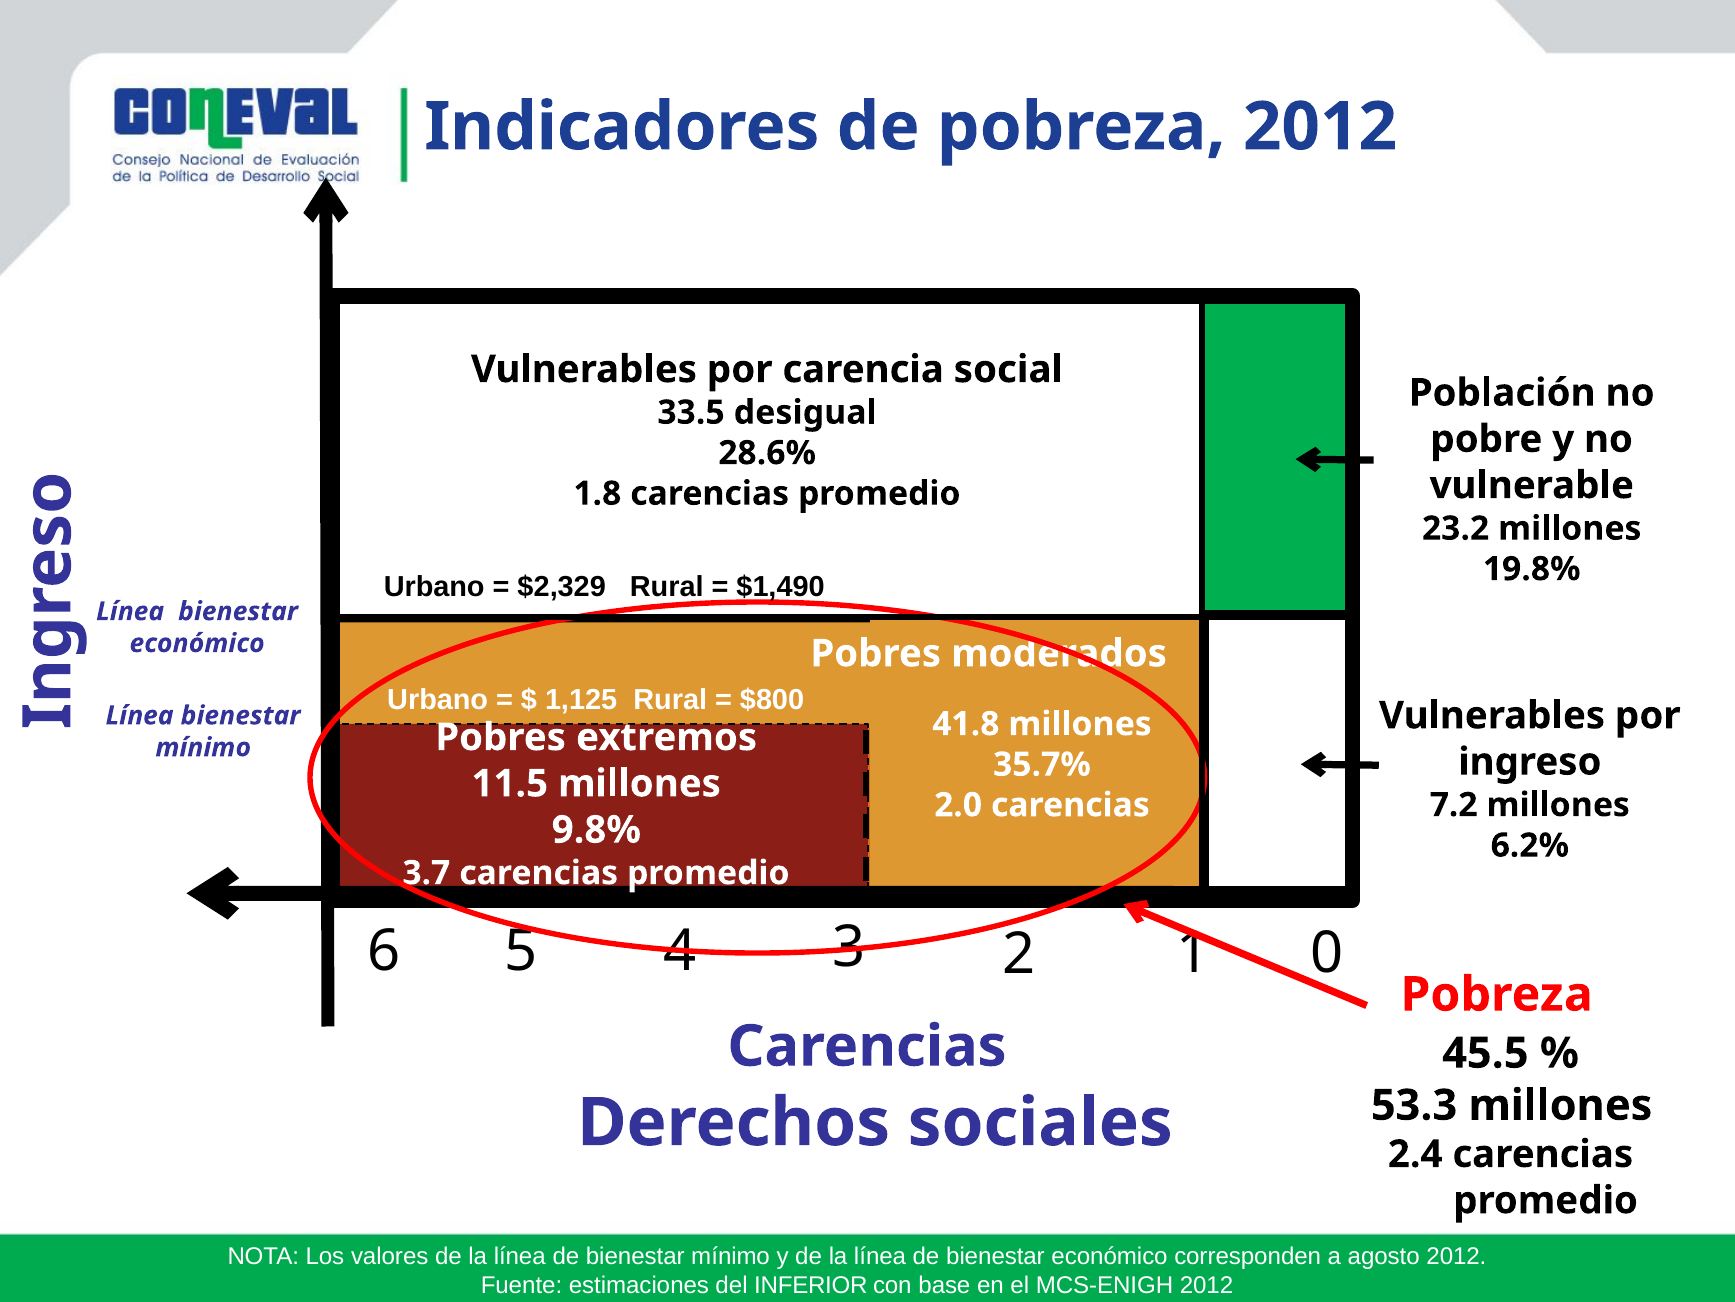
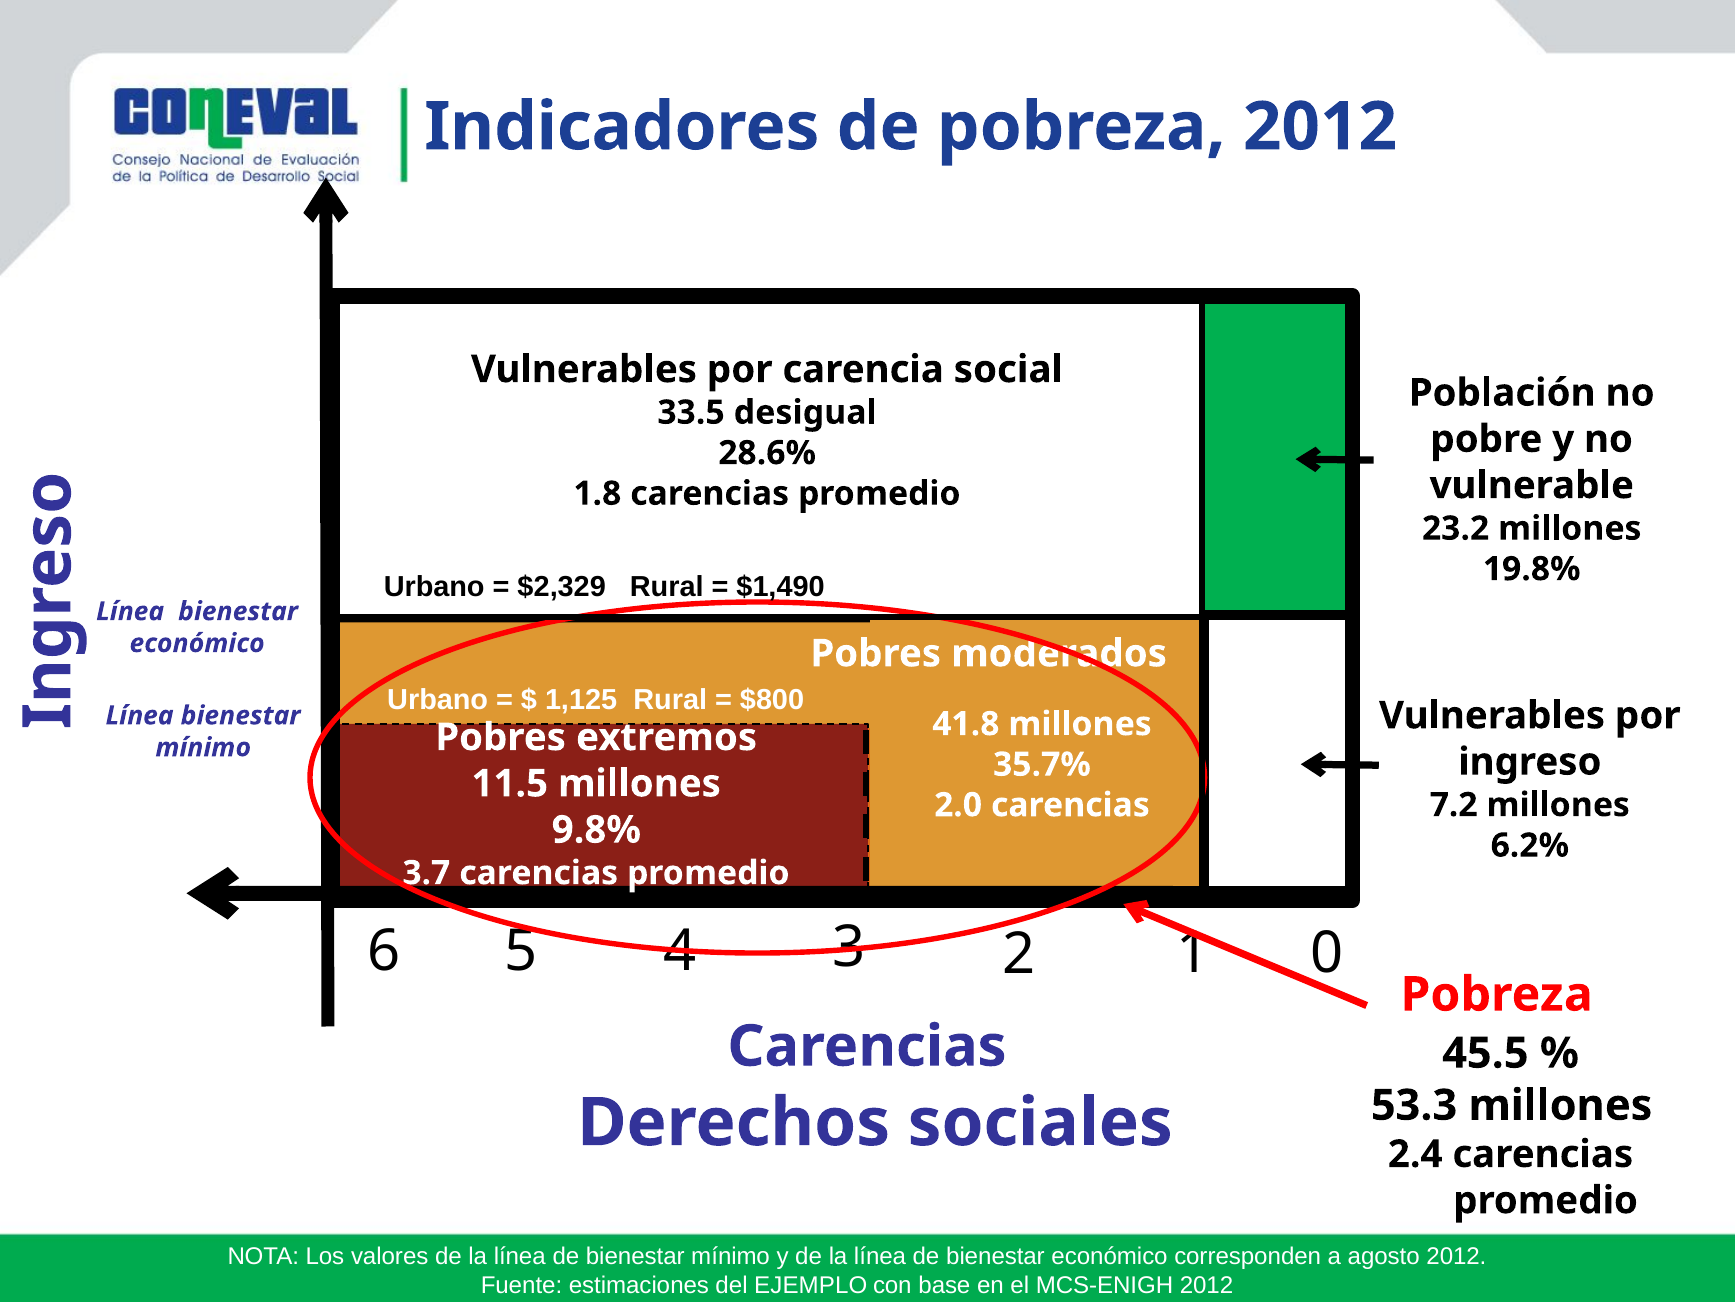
INFERIOR: INFERIOR -> EJEMPLO (811, 1285)
